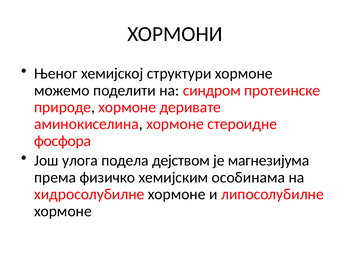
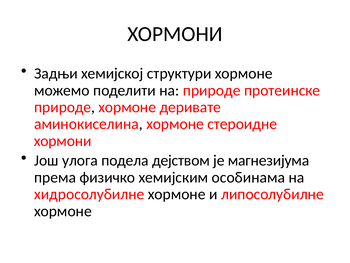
Њеног: Њеног -> Задњи (56, 73)
на синдром: синдром -> природе (212, 90)
фосфора: фосфора -> хормони (63, 141)
